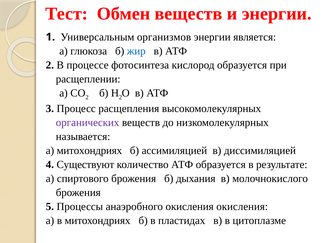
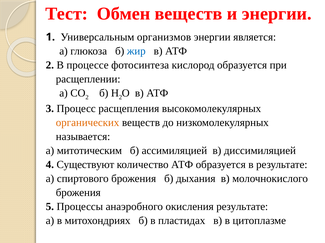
органических colour: purple -> orange (88, 123)
а митохондриях: митохондриях -> митотическим (89, 151)
окисления окисления: окисления -> результате (242, 207)
